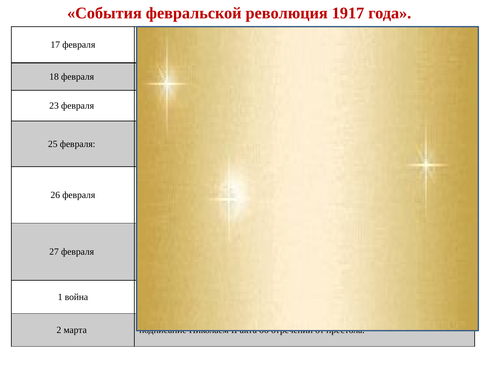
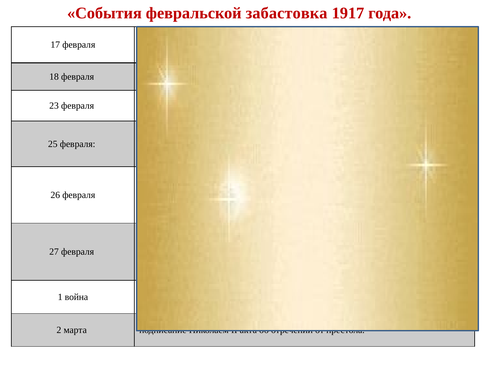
февральской революция: революция -> забастовка (287, 13)
